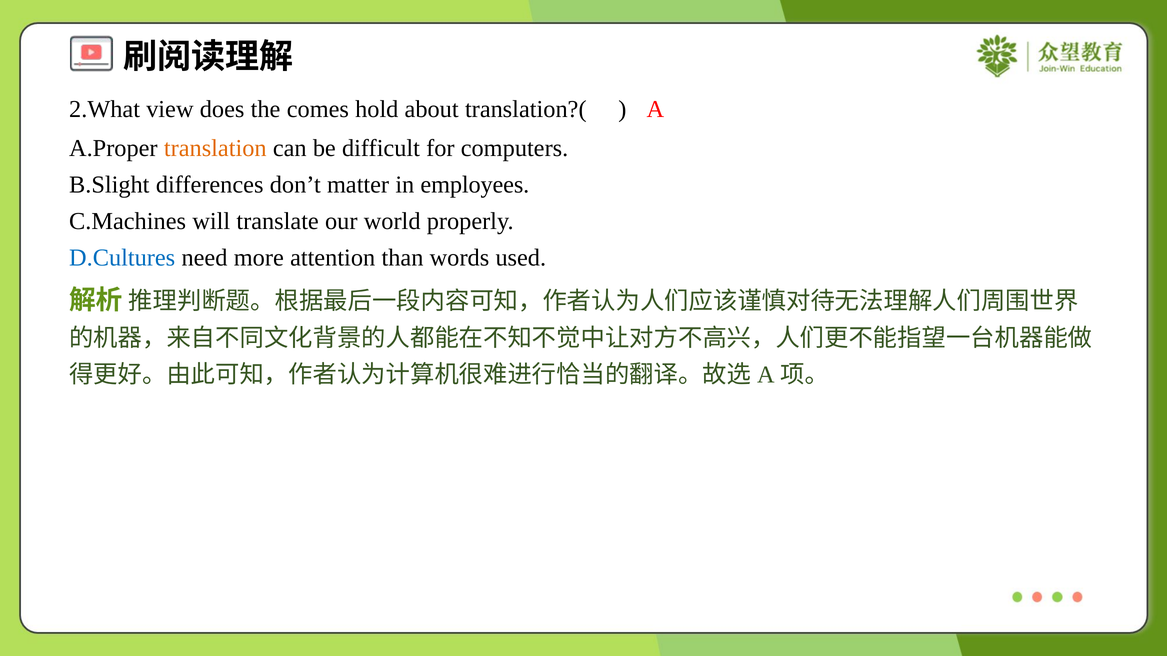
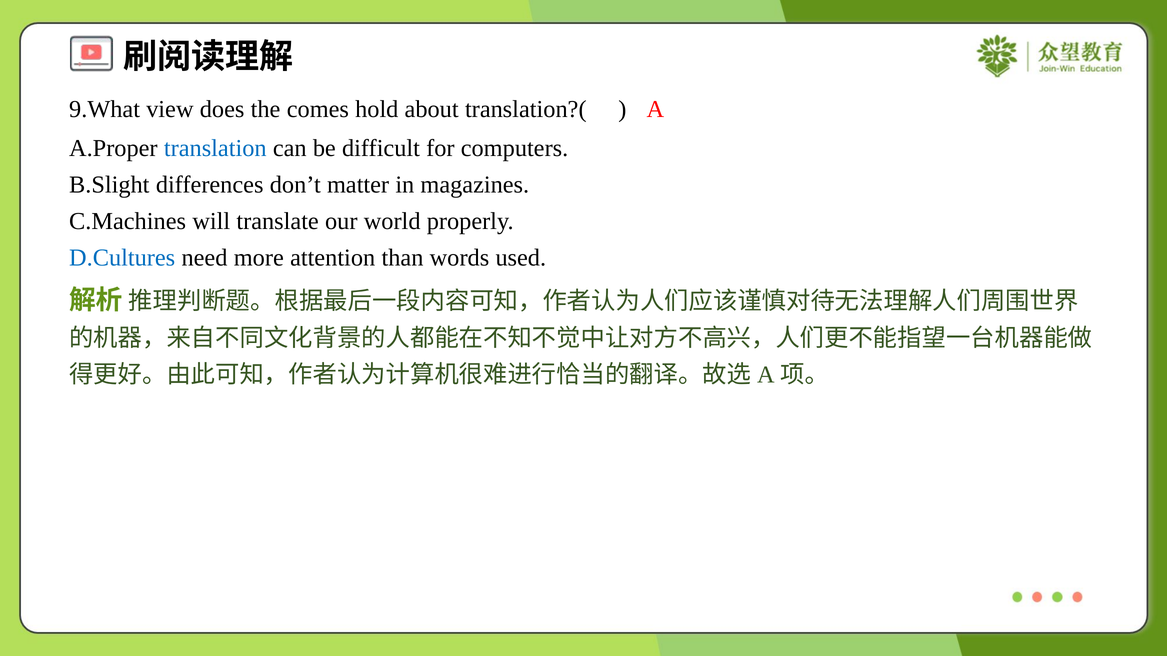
2.What: 2.What -> 9.What (105, 109)
translation colour: orange -> blue (215, 148)
employees: employees -> magazines (475, 185)
